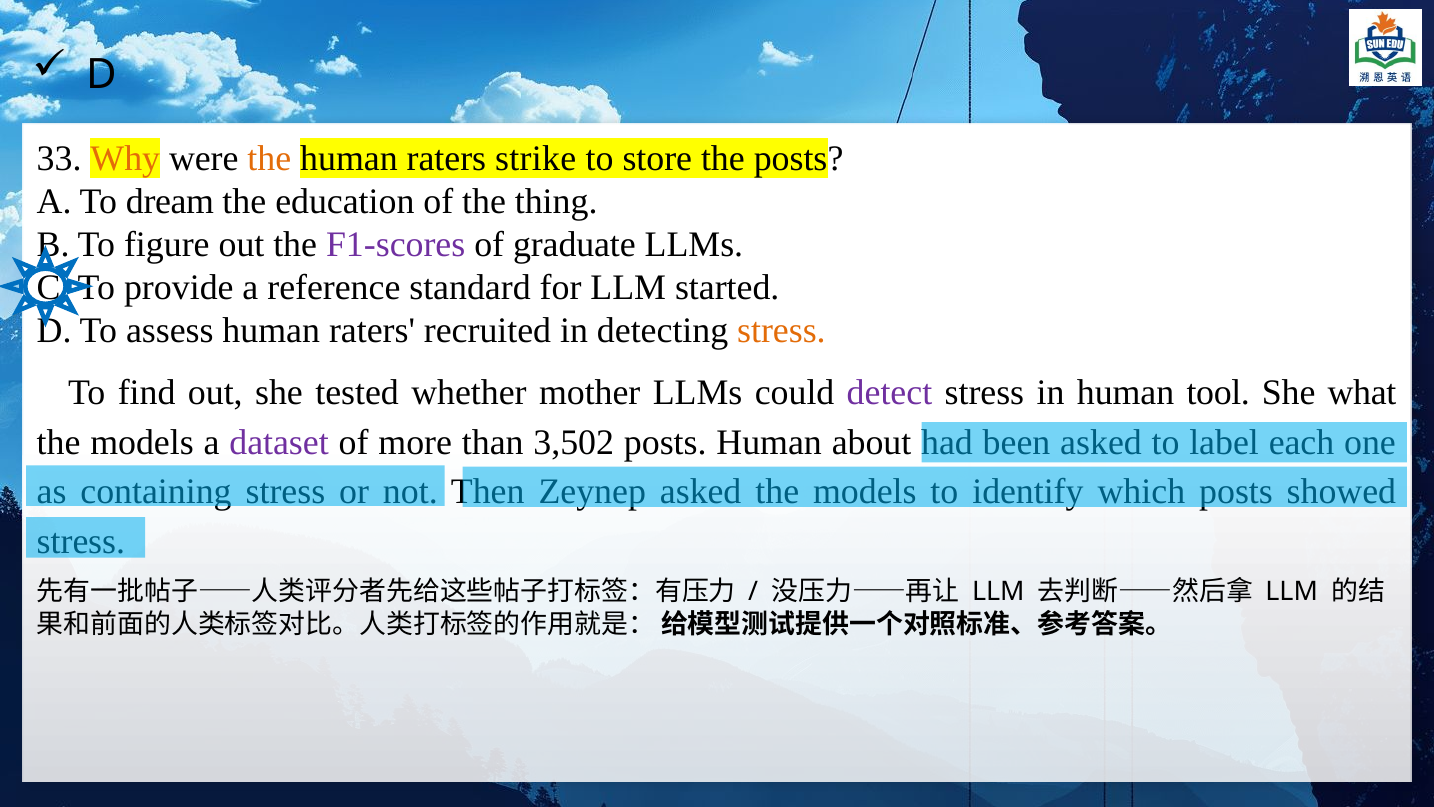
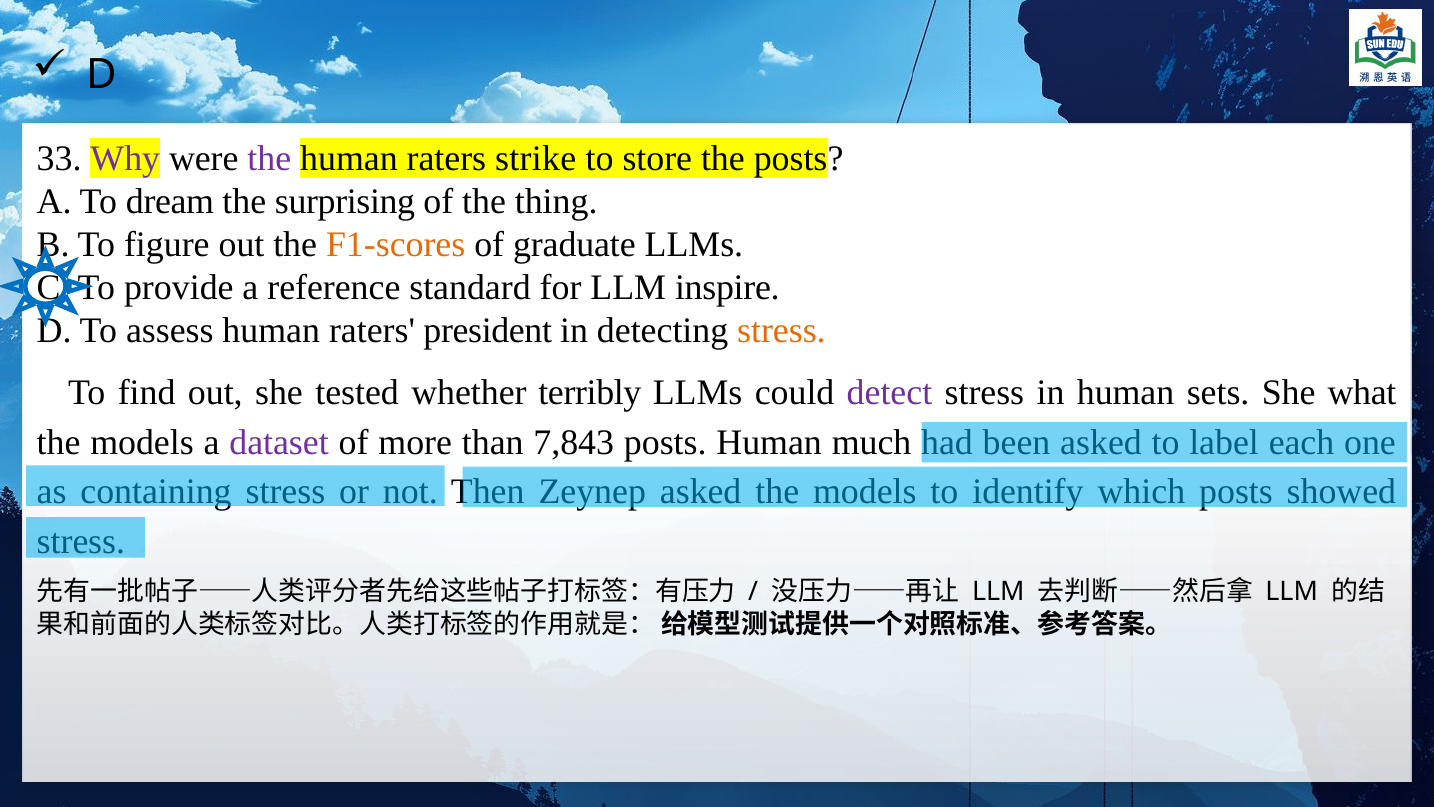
Why colour: orange -> purple (125, 158)
the colour: orange -> purple (269, 158)
education: education -> surprising (345, 201)
F1-scores colour: purple -> orange (396, 244)
started: started -> inspire (727, 287)
recruited: recruited -> president (488, 330)
mother: mother -> terribly (590, 393)
tool: tool -> sets (1218, 393)
3,502: 3,502 -> 7,843 (574, 442)
about: about -> much (872, 442)
